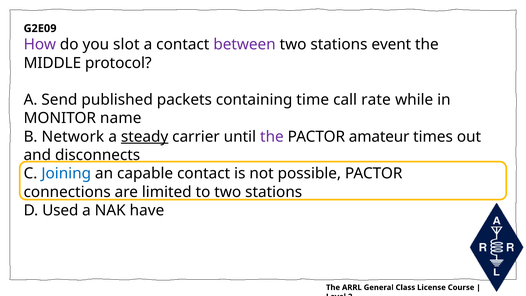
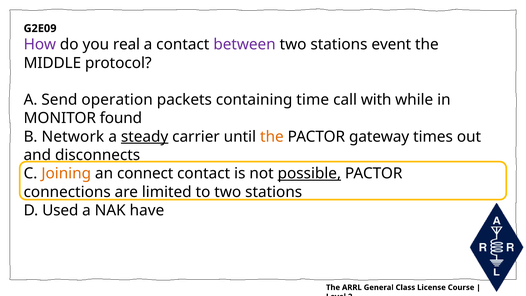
slot: slot -> real (126, 45)
published: published -> operation (117, 100)
rate: rate -> with (376, 100)
name: name -> found (121, 118)
the colour: purple -> orange (272, 137)
amateur: amateur -> gateway (379, 137)
Joining colour: blue -> orange (66, 173)
capable: capable -> connect (145, 173)
possible underline: none -> present (309, 173)
